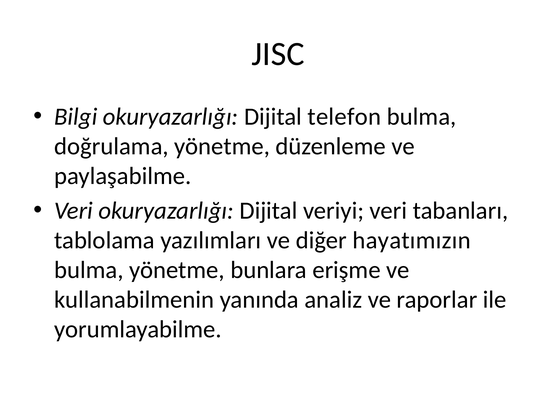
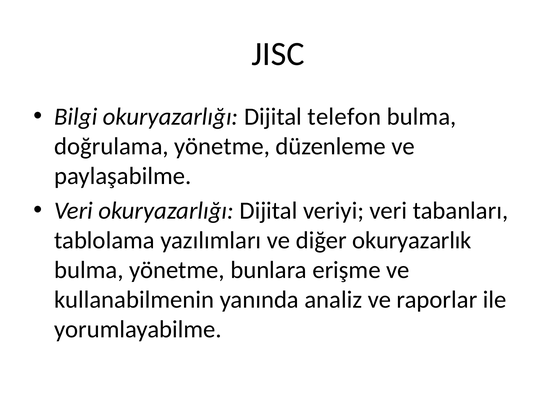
hayatımızın: hayatımızın -> okuryazarlık (412, 240)
